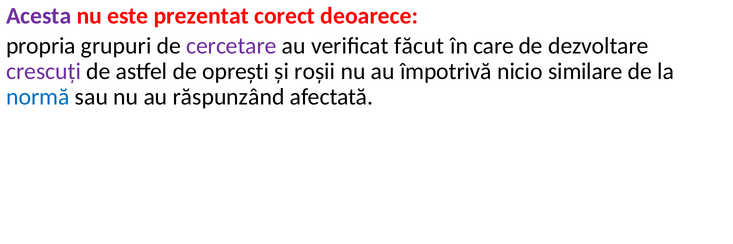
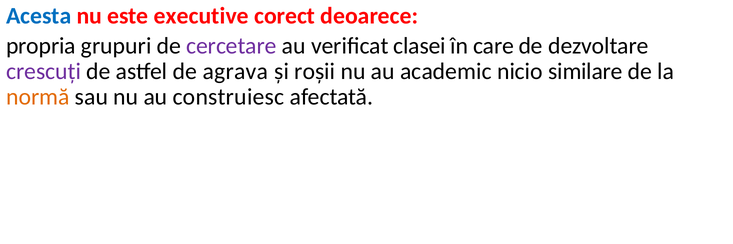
Acesta colour: purple -> blue (39, 16)
prezentat: prezentat -> executive (201, 16)
făcut: făcut -> clasei (420, 46)
oprești: oprești -> agrava (236, 71)
împotrivă: împotrivă -> academic (446, 71)
normă colour: blue -> orange (38, 97)
răspunzând: răspunzând -> construiesc (229, 97)
